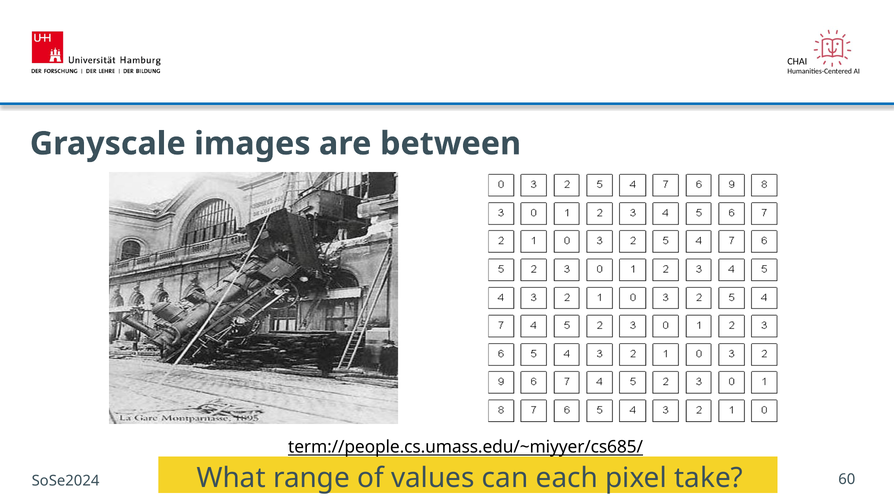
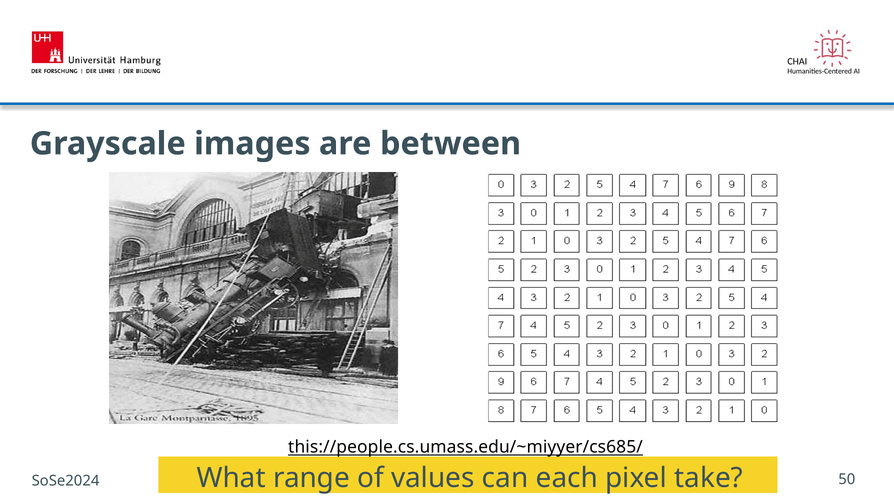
term://people.cs.umass.edu/~miyyer/cs685/: term://people.cs.umass.edu/~miyyer/cs685/ -> this://people.cs.umass.edu/~miyyer/cs685/ (465, 447)
60: 60 -> 50 (847, 479)
